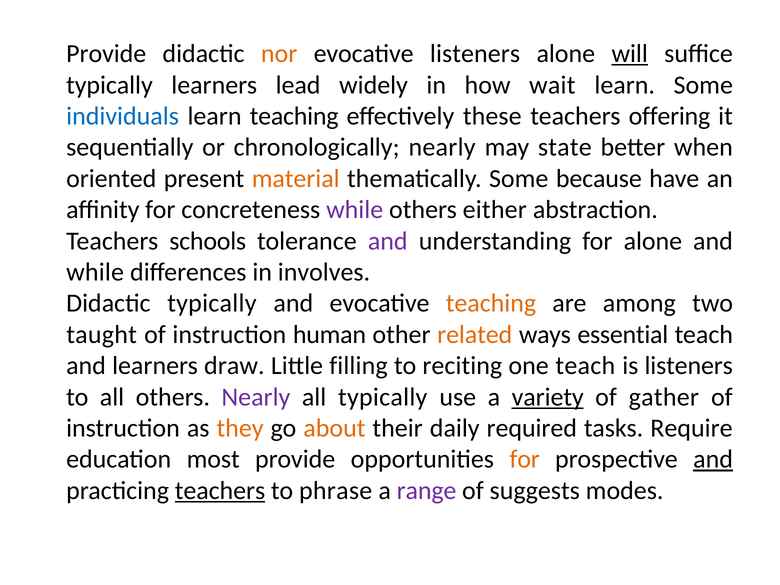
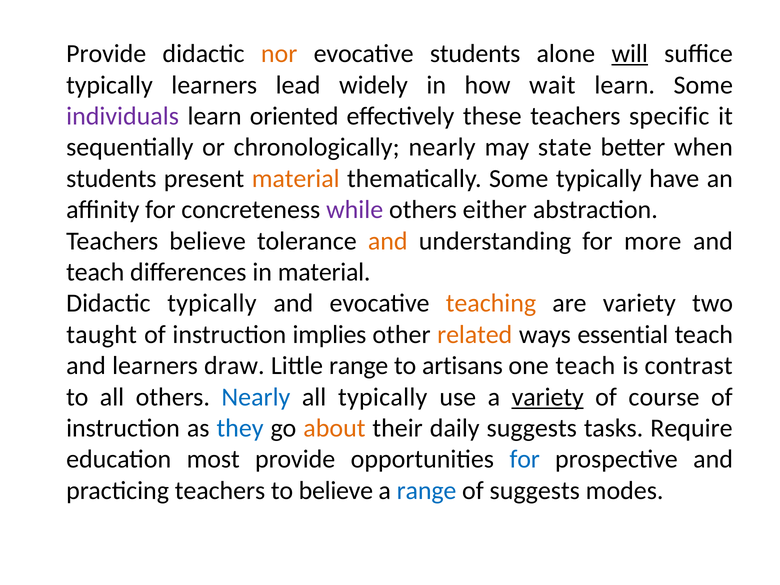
evocative listeners: listeners -> students (475, 54)
individuals colour: blue -> purple (123, 116)
learn teaching: teaching -> oriented (294, 116)
offering: offering -> specific (669, 116)
oriented: oriented -> students (111, 179)
Some because: because -> typically (599, 179)
Teachers schools: schools -> believe (208, 241)
and colour: purple -> orange (388, 241)
for alone: alone -> more (653, 241)
while: while -> teach (95, 272)
in involves: involves -> material (324, 272)
are among: among -> variety (639, 303)
human: human -> implies (330, 335)
Little filling: filling -> range (359, 366)
reciting: reciting -> artisans (462, 366)
is listeners: listeners -> contrast (689, 366)
Nearly colour: purple -> blue (256, 397)
gather: gather -> course (664, 397)
they colour: orange -> blue (240, 428)
daily required: required -> suggests (532, 428)
for colour: orange -> blue (525, 459)
and underline: present -> none (713, 459)
teachers underline: present -> none (220, 491)
to phrase: phrase -> believe (336, 491)
range colour: purple -> blue (427, 491)
